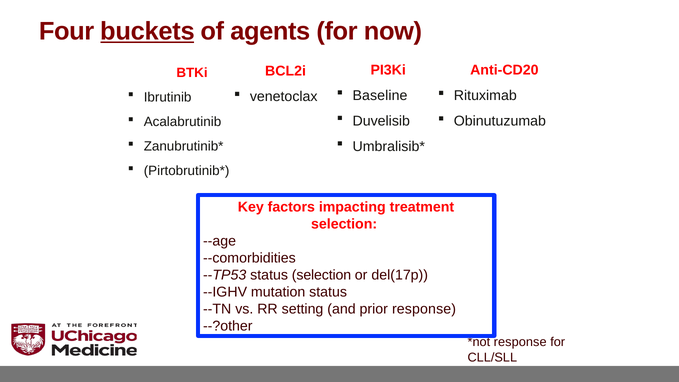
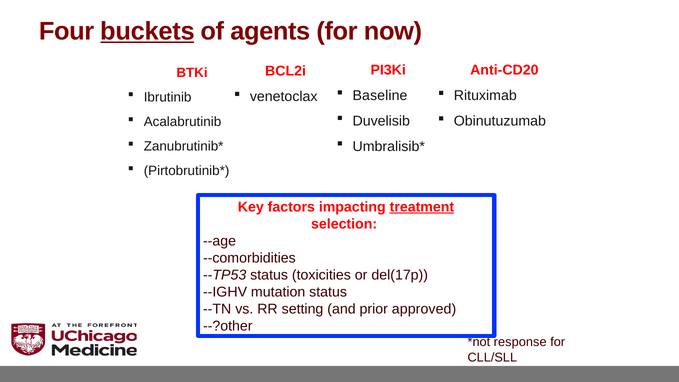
treatment underline: none -> present (422, 207)
status selection: selection -> toxicities (321, 275)
prior response: response -> approved (424, 309)
